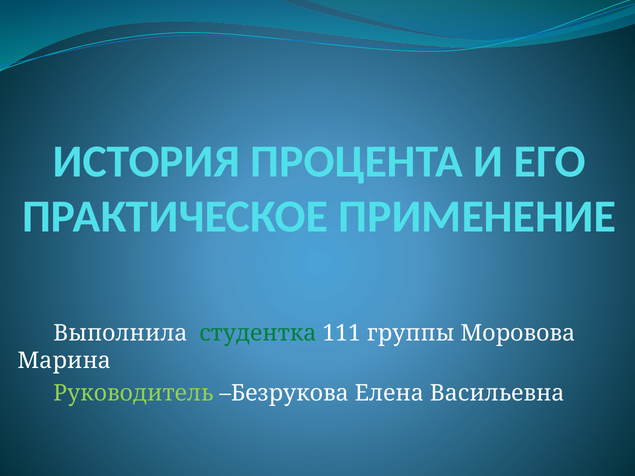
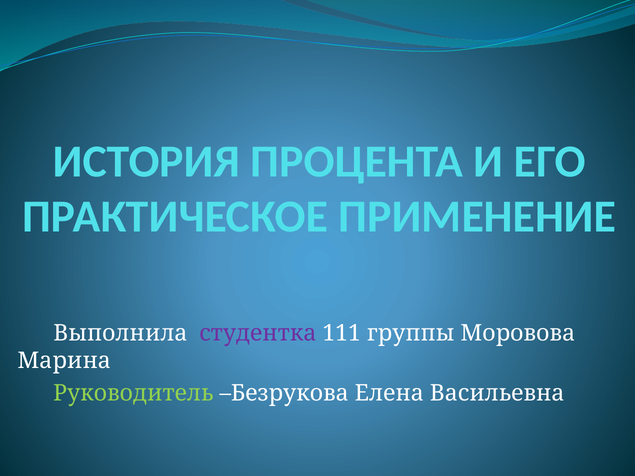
студентка colour: green -> purple (258, 333)
